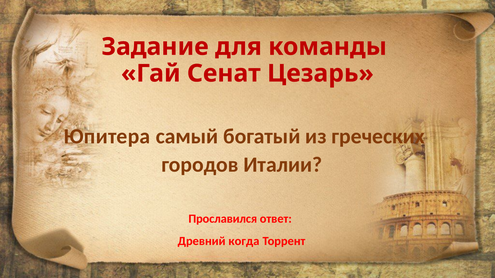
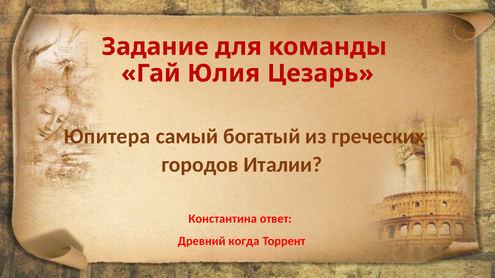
Сенат: Сенат -> Юлия (224, 74)
Прославился: Прославился -> Константина (223, 219)
